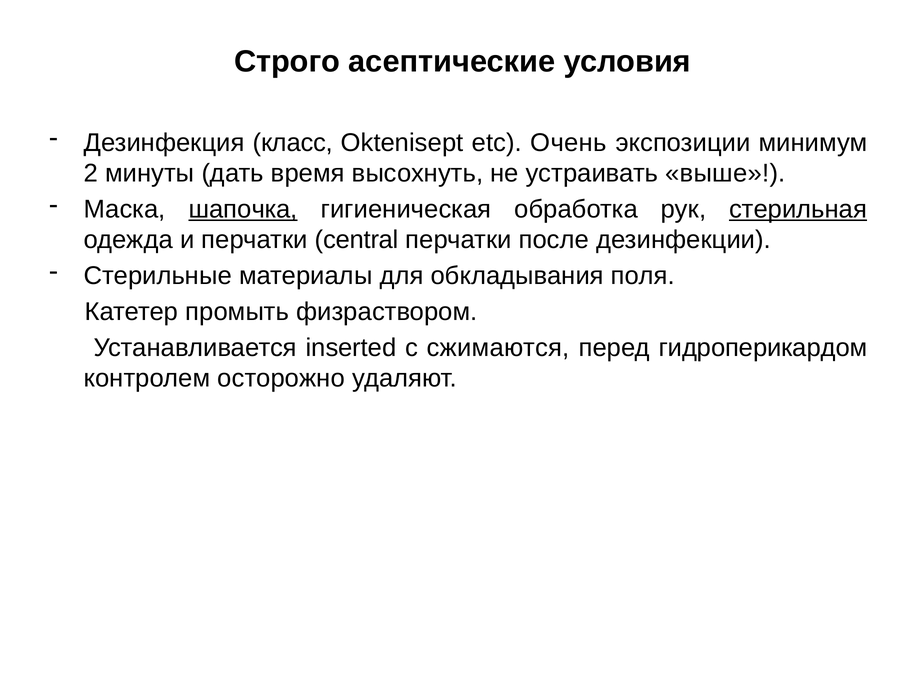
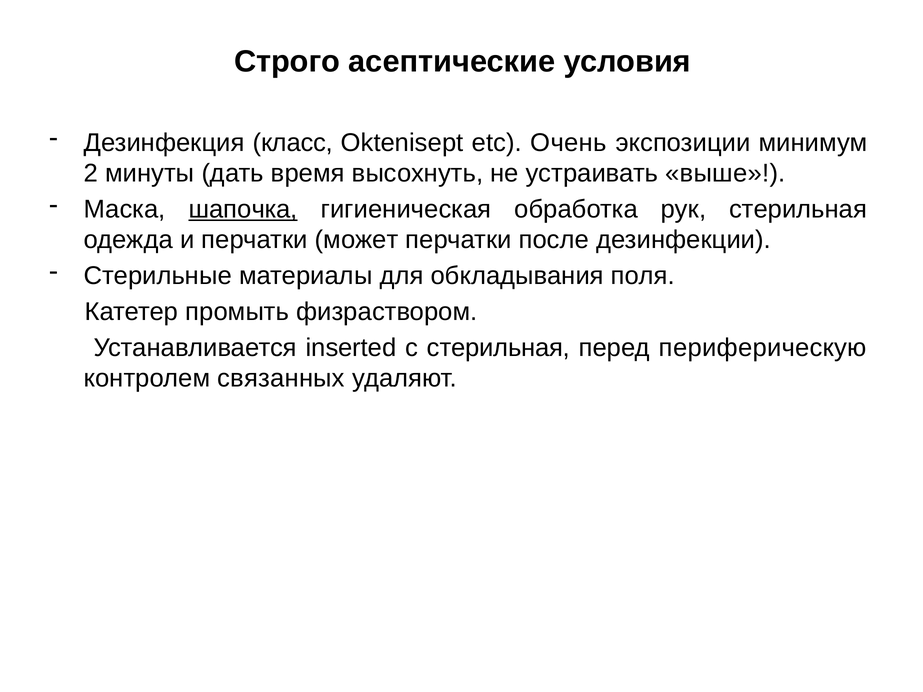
стерильная underline: present -> none (798, 209)
central: central -> может (357, 240)
с сжимаются: сжимаются -> стерильная (498, 348)
гидроперикардом: гидроперикардом -> периферическую (763, 348)
осторожно: осторожно -> связанных (281, 379)
